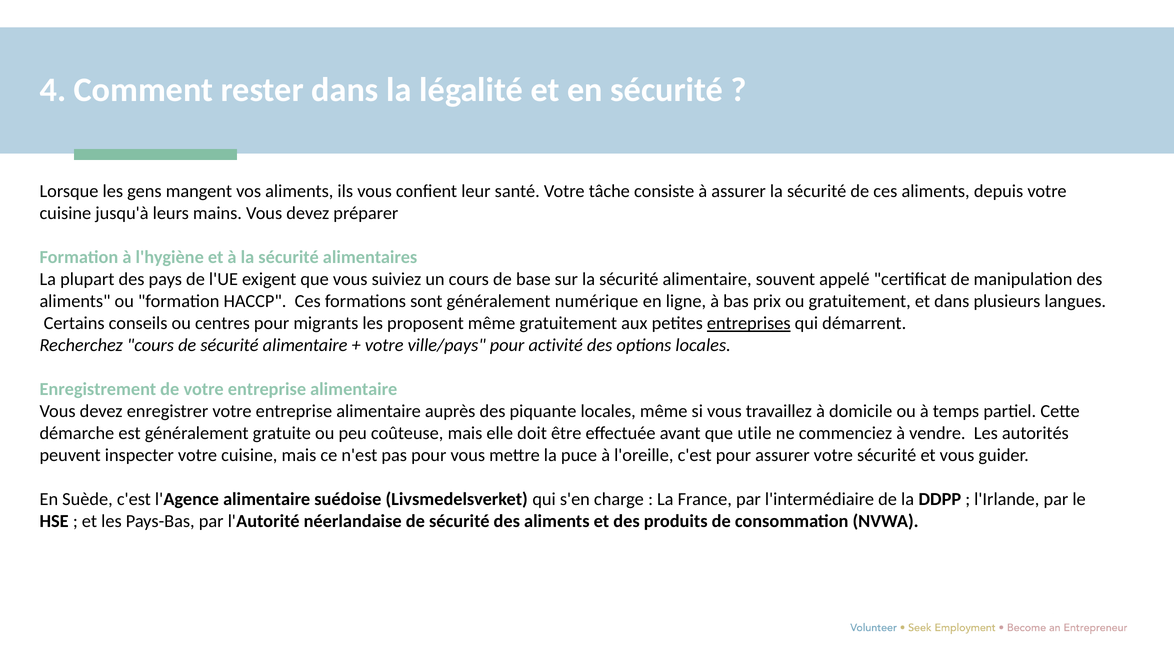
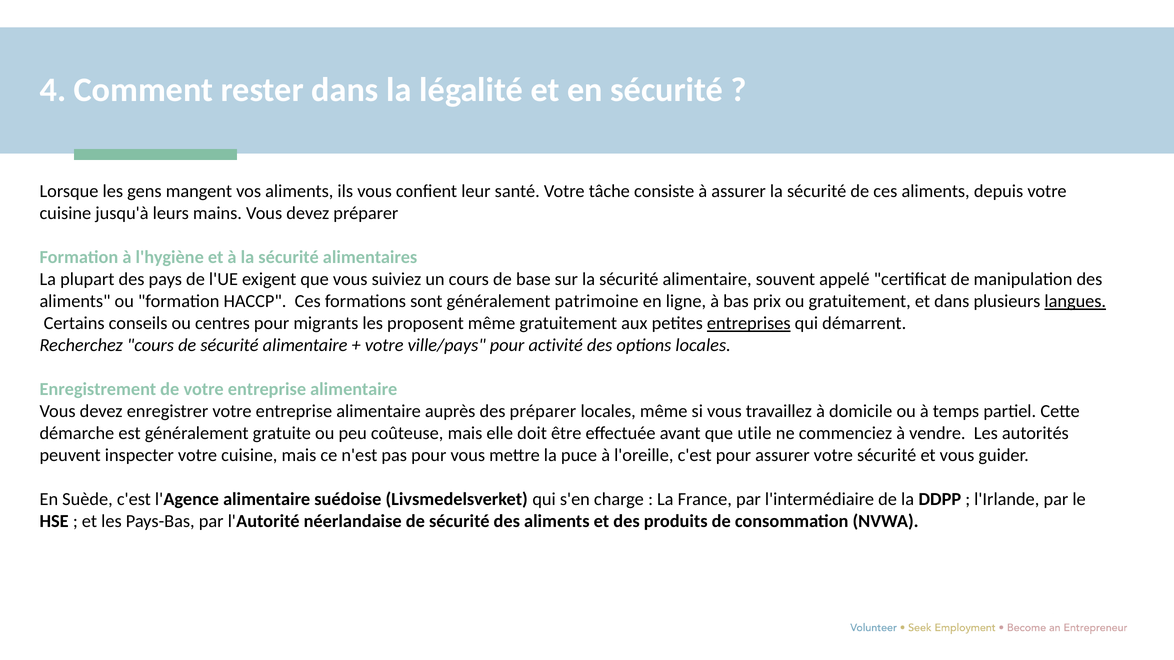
numérique: numérique -> patrimoine (597, 301)
langues underline: none -> present (1075, 301)
des piquante: piquante -> préparer (543, 412)
